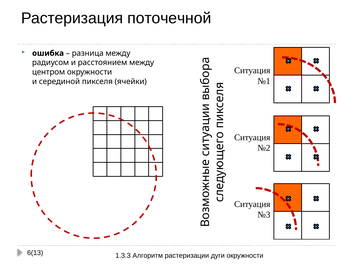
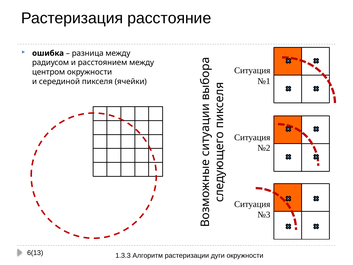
поточечной: поточечной -> расстояние (169, 18)
